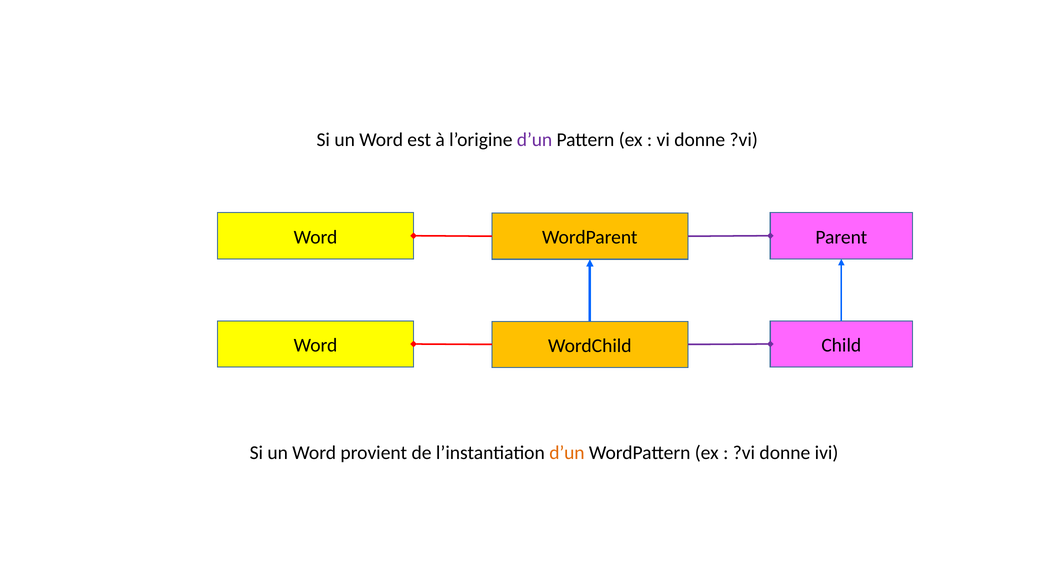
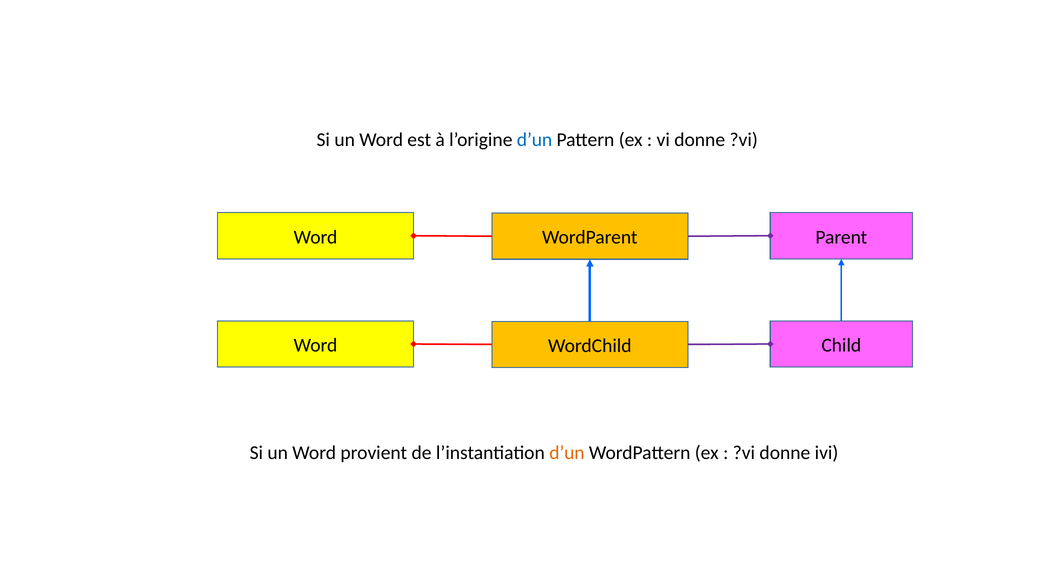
d’un colour: purple -> blue (535, 140)
